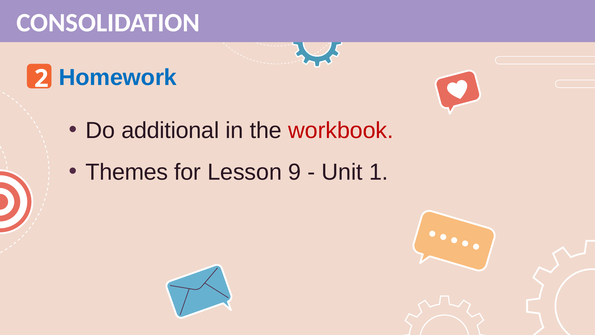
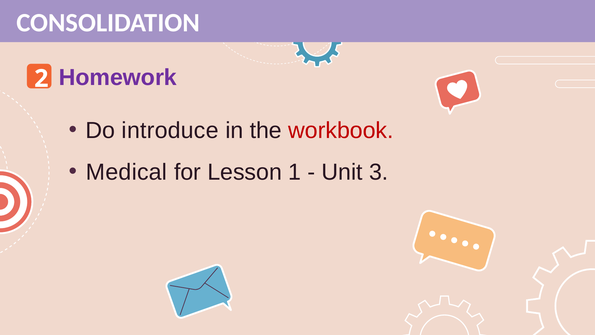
Homework colour: blue -> purple (118, 77)
additional: additional -> introduce (170, 130)
Themes: Themes -> Medical (127, 172)
9: 9 -> 1 (295, 172)
1: 1 -> 3 (379, 172)
